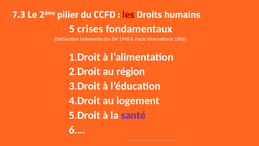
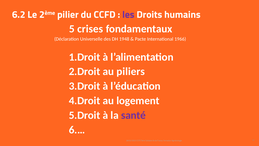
7.3: 7.3 -> 6.2 (19, 15)
les colour: red -> purple (128, 15)
région: région -> piliers (131, 71)
